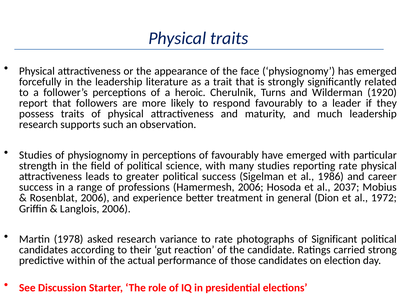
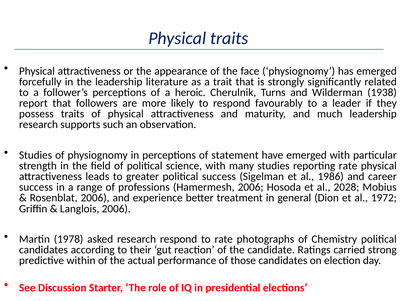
1920: 1920 -> 1938 (382, 92)
of favourably: favourably -> statement (235, 155)
2037: 2037 -> 2028 (346, 187)
research variance: variance -> respond (179, 239)
Significant: Significant -> Chemistry (334, 239)
